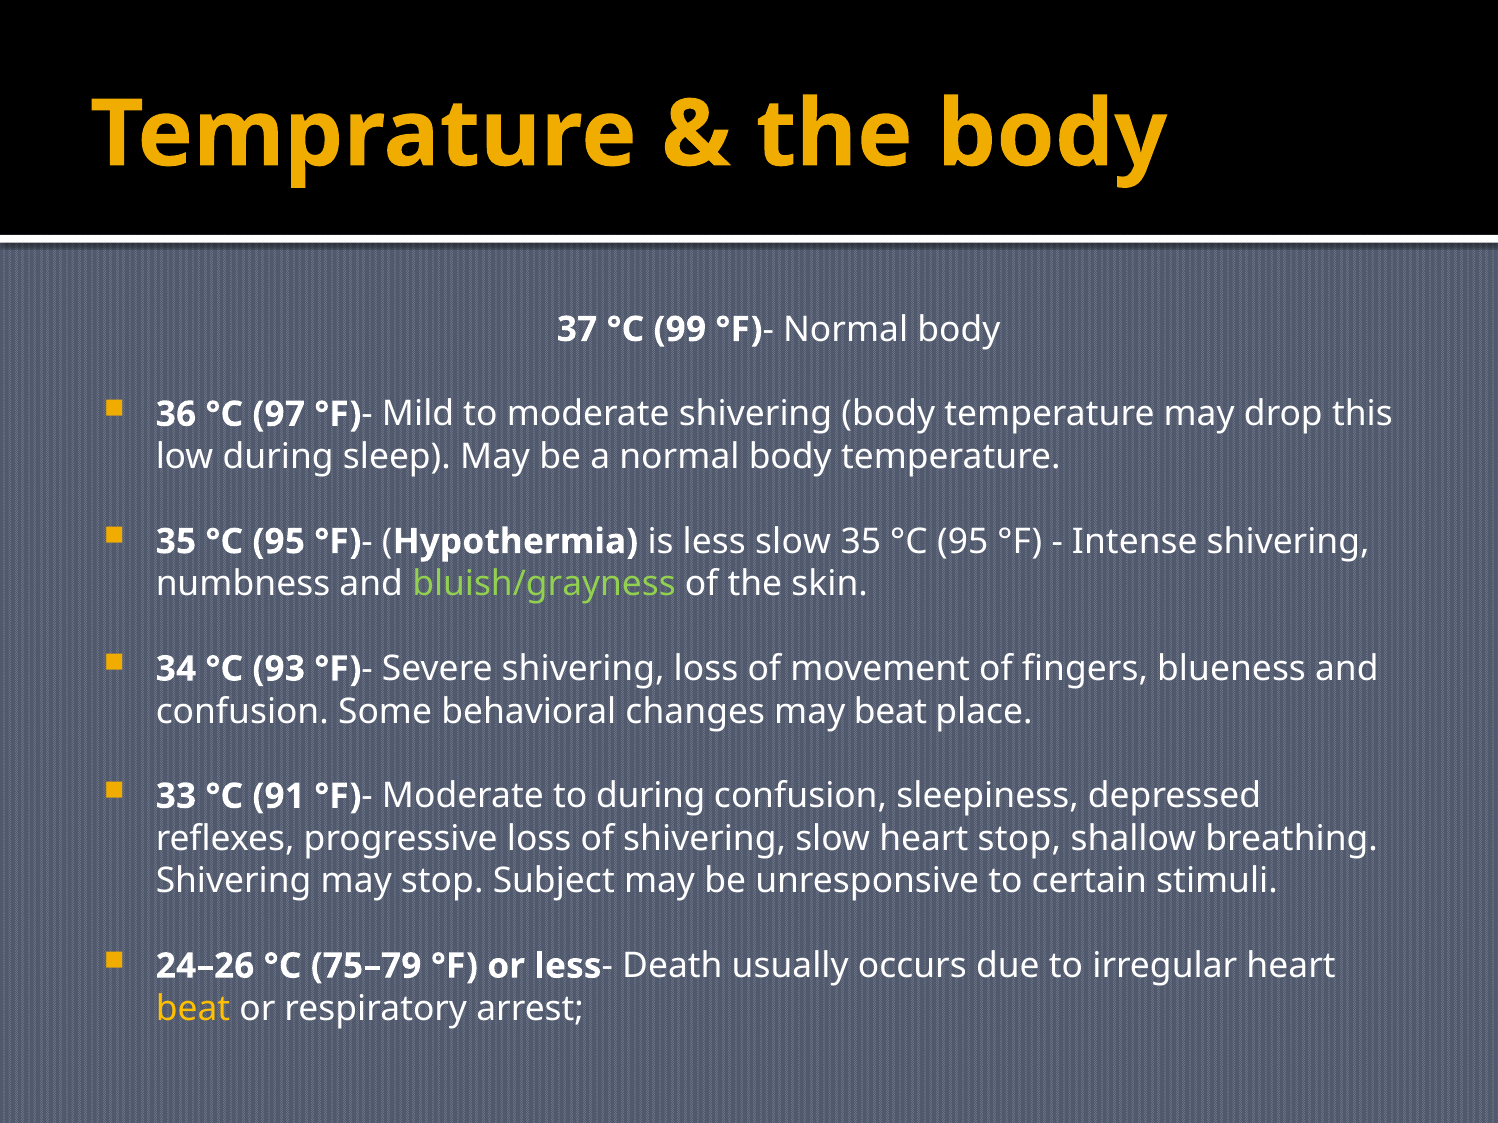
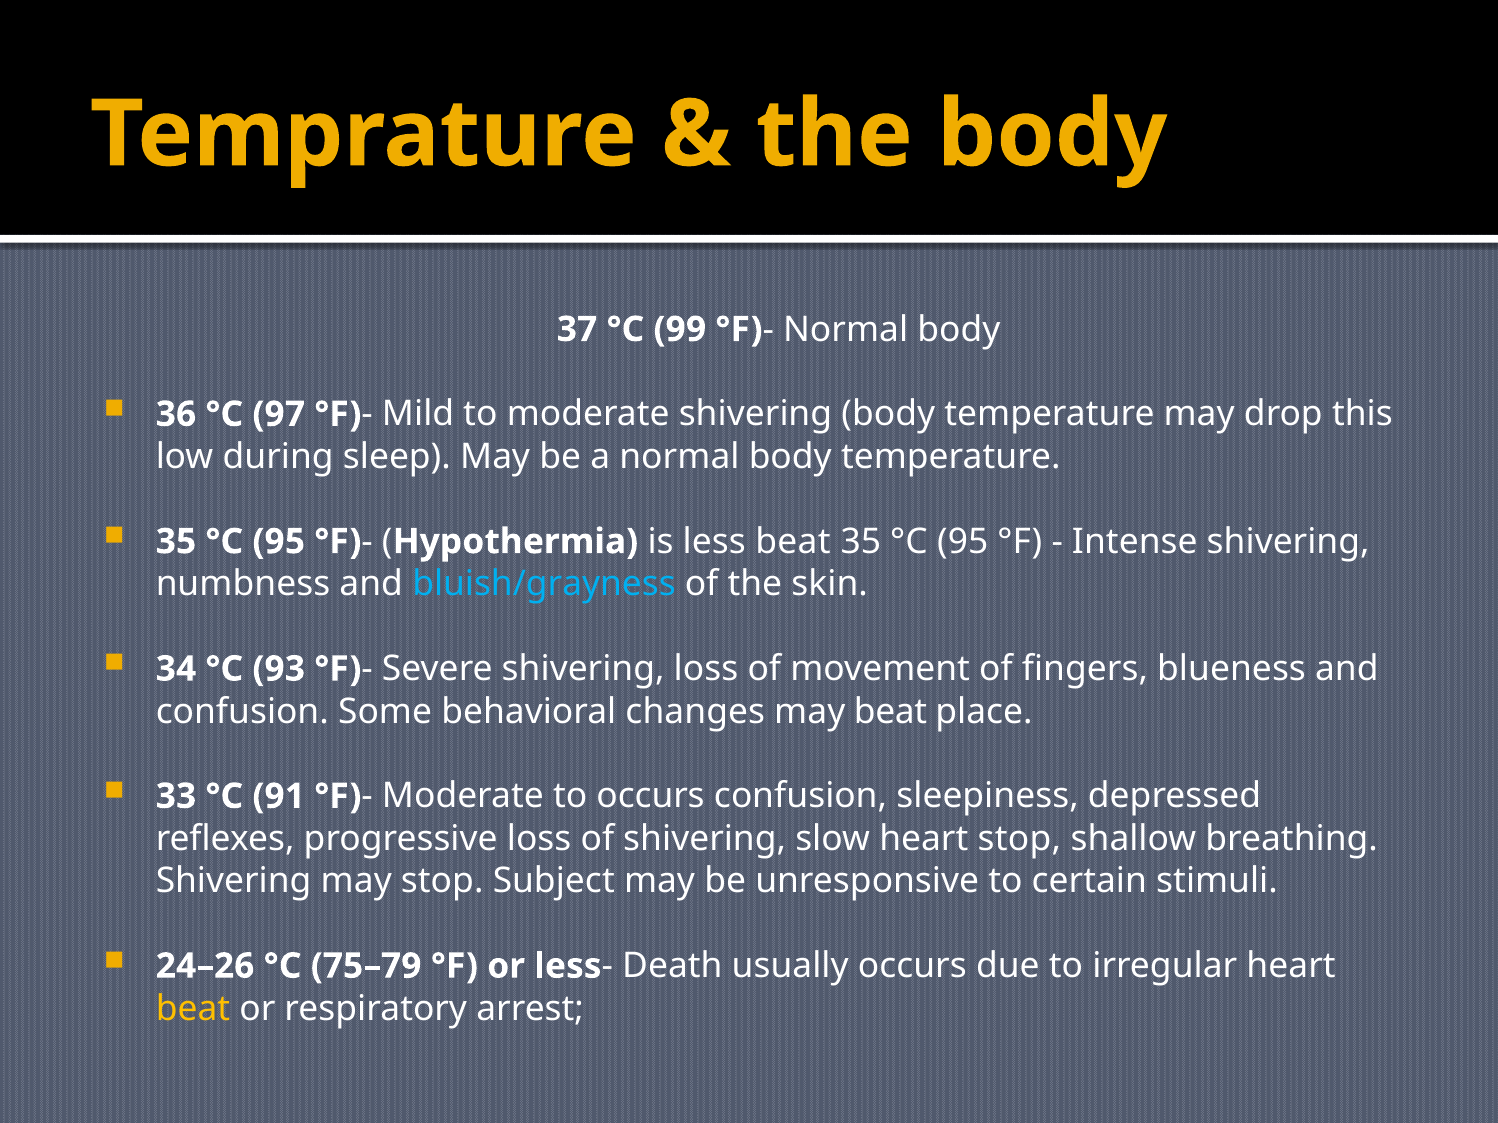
less slow: slow -> beat (793, 542)
bluish/grayness colour: light green -> light blue (544, 584)
to during: during -> occurs (651, 797)
